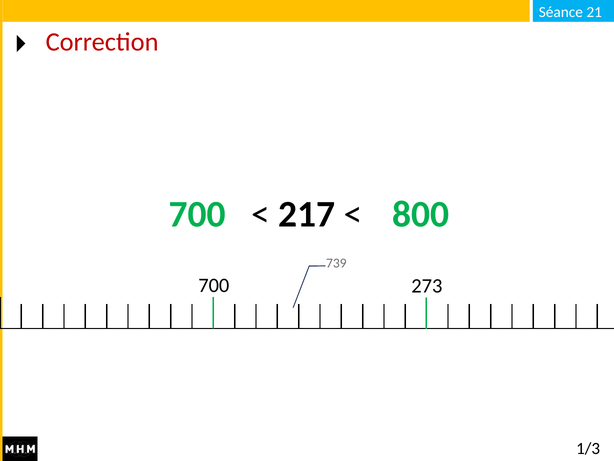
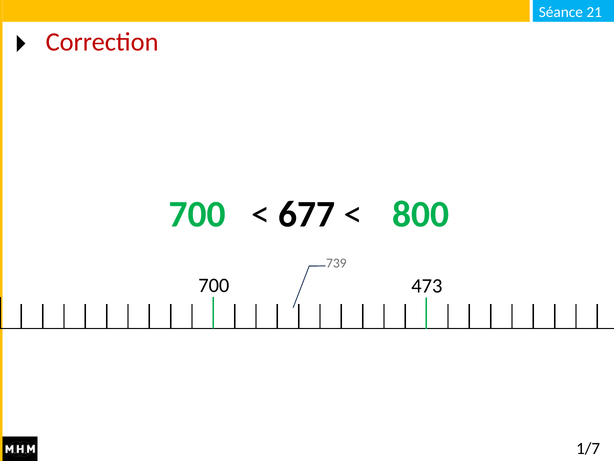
217: 217 -> 677 (307, 214)
273: 273 -> 473 (427, 286)
1/3: 1/3 -> 1/7 (588, 448)
